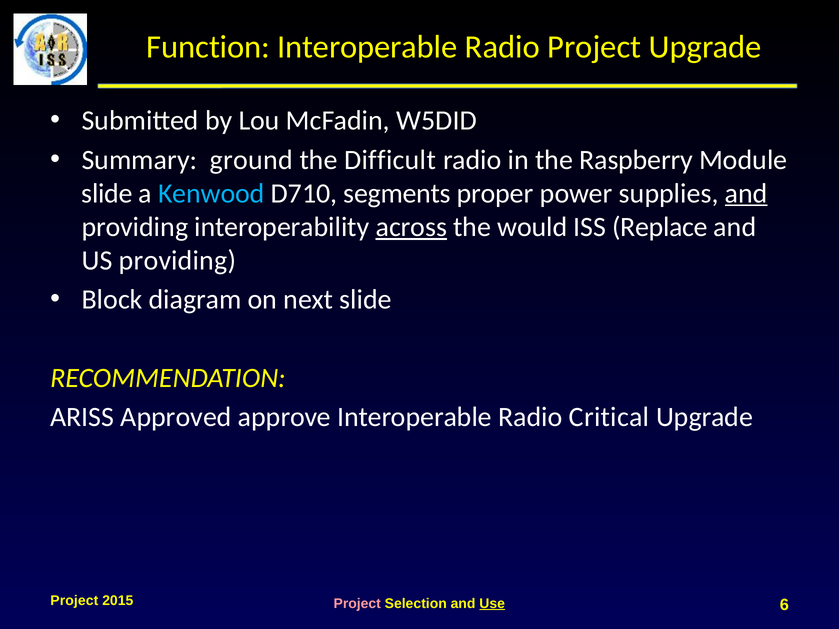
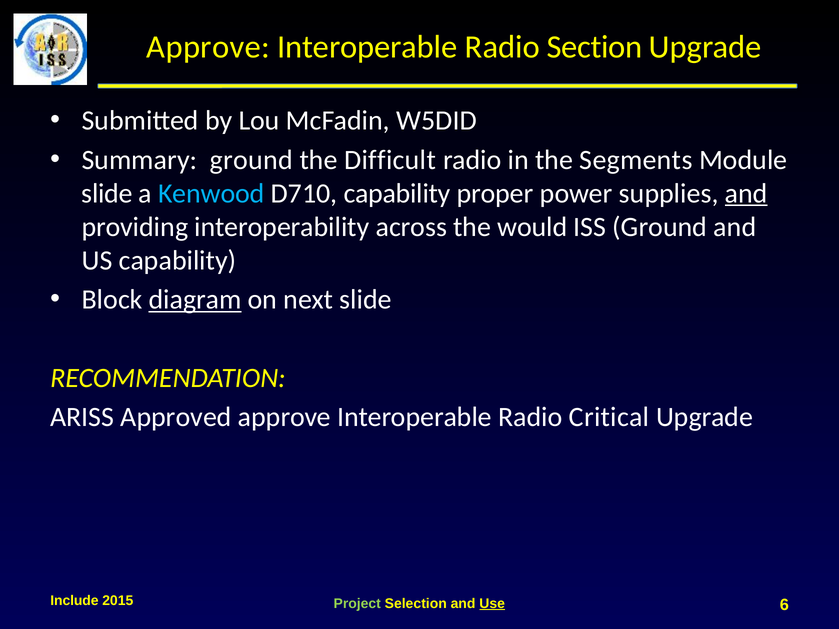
Function: Function -> Approve (208, 47)
Radio Project: Project -> Section (594, 47)
Raspberry: Raspberry -> Segments (636, 160)
D710 segments: segments -> capability (397, 193)
across underline: present -> none (411, 227)
ISS Replace: Replace -> Ground (660, 227)
US providing: providing -> capability (178, 261)
diagram underline: none -> present (195, 300)
Project: Project -> Include (74, 601)
Project colour: pink -> light green (357, 604)
